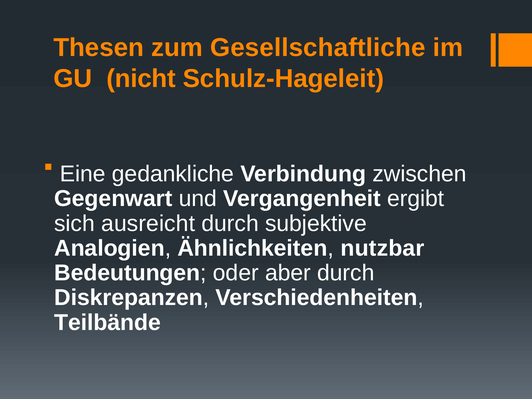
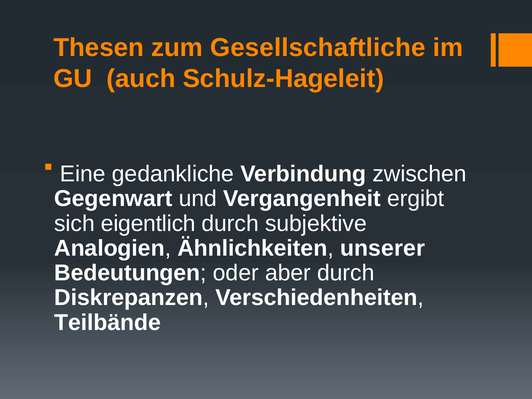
nicht: nicht -> auch (141, 79)
ausreicht: ausreicht -> eigentlich (148, 223)
nutzbar: nutzbar -> unserer (383, 248)
